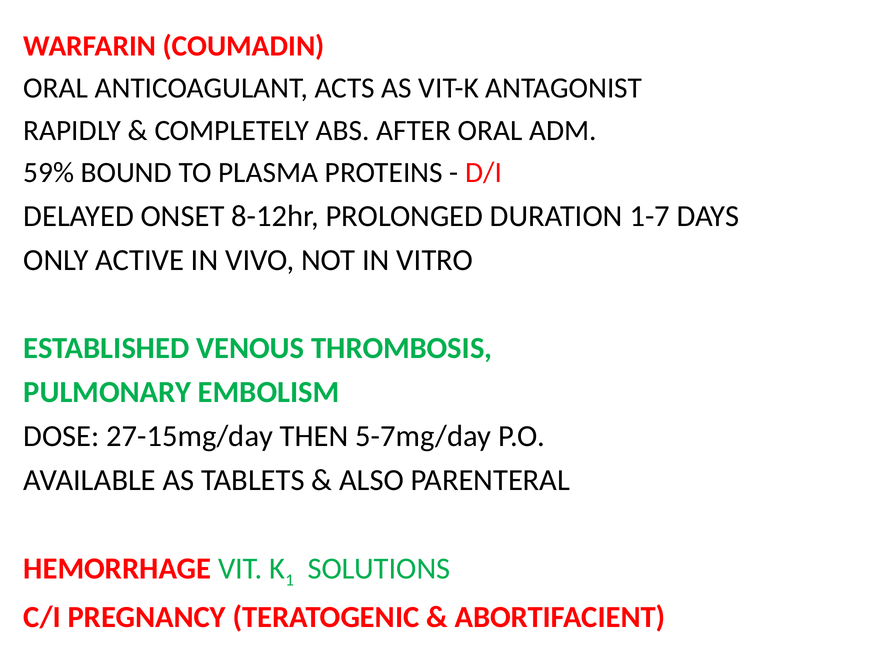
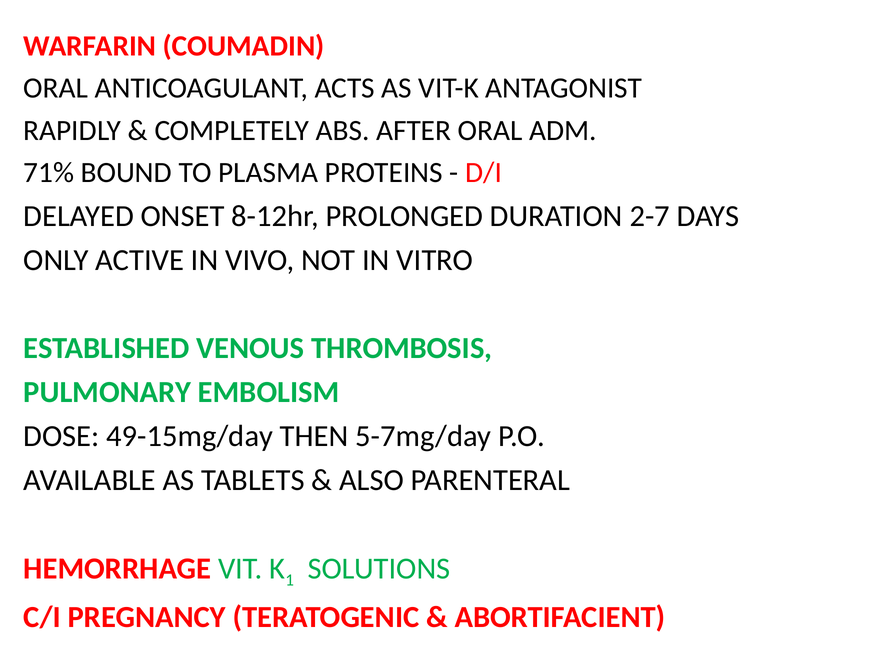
59%: 59% -> 71% (49, 172)
1-7: 1-7 -> 2-7 (650, 216)
27-15mg/day: 27-15mg/day -> 49-15mg/day (190, 436)
